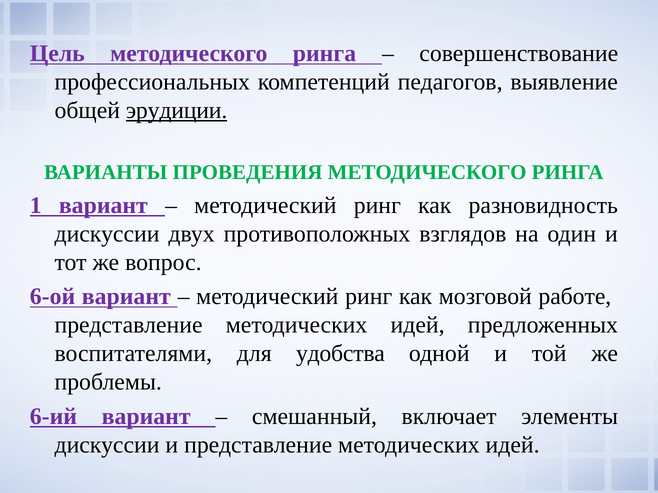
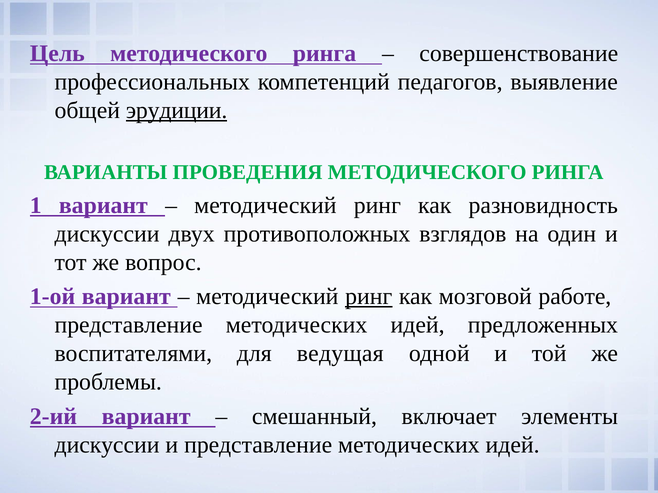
6-ой: 6-ой -> 1-ой (53, 297)
ринг underline: none -> present (369, 297)
удобства: удобства -> ведущая (340, 354)
6-ий: 6-ий -> 2-ий (53, 417)
